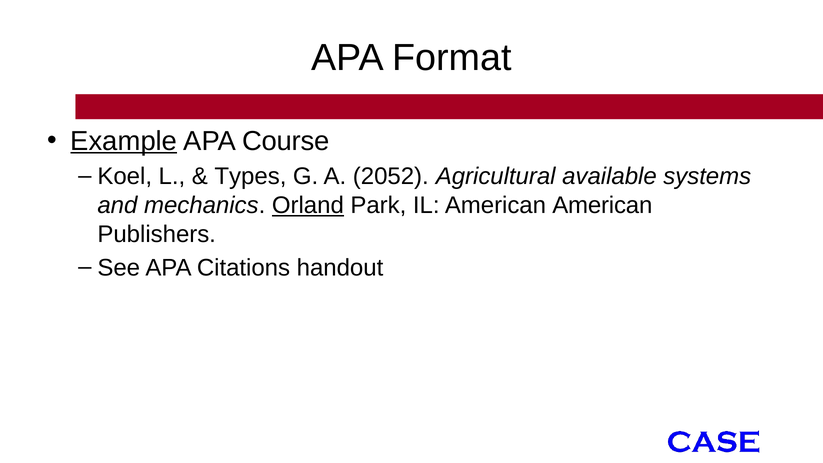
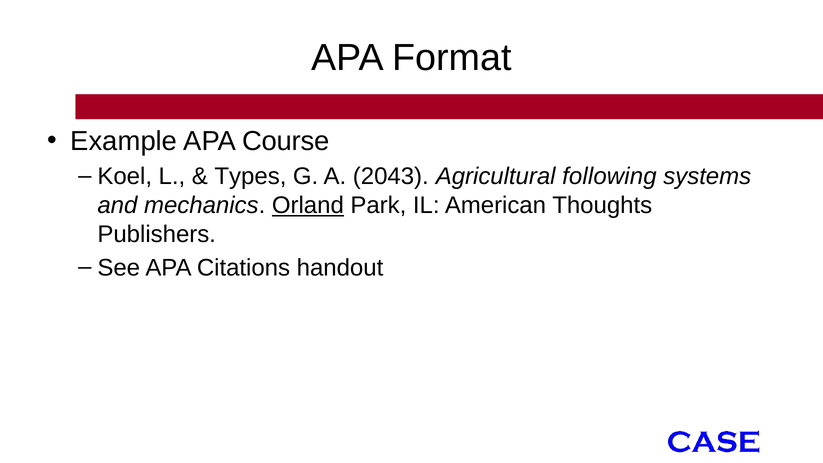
Example underline: present -> none (124, 141)
2052: 2052 -> 2043 (391, 176)
available: available -> following (609, 176)
American American: American -> Thoughts (602, 205)
